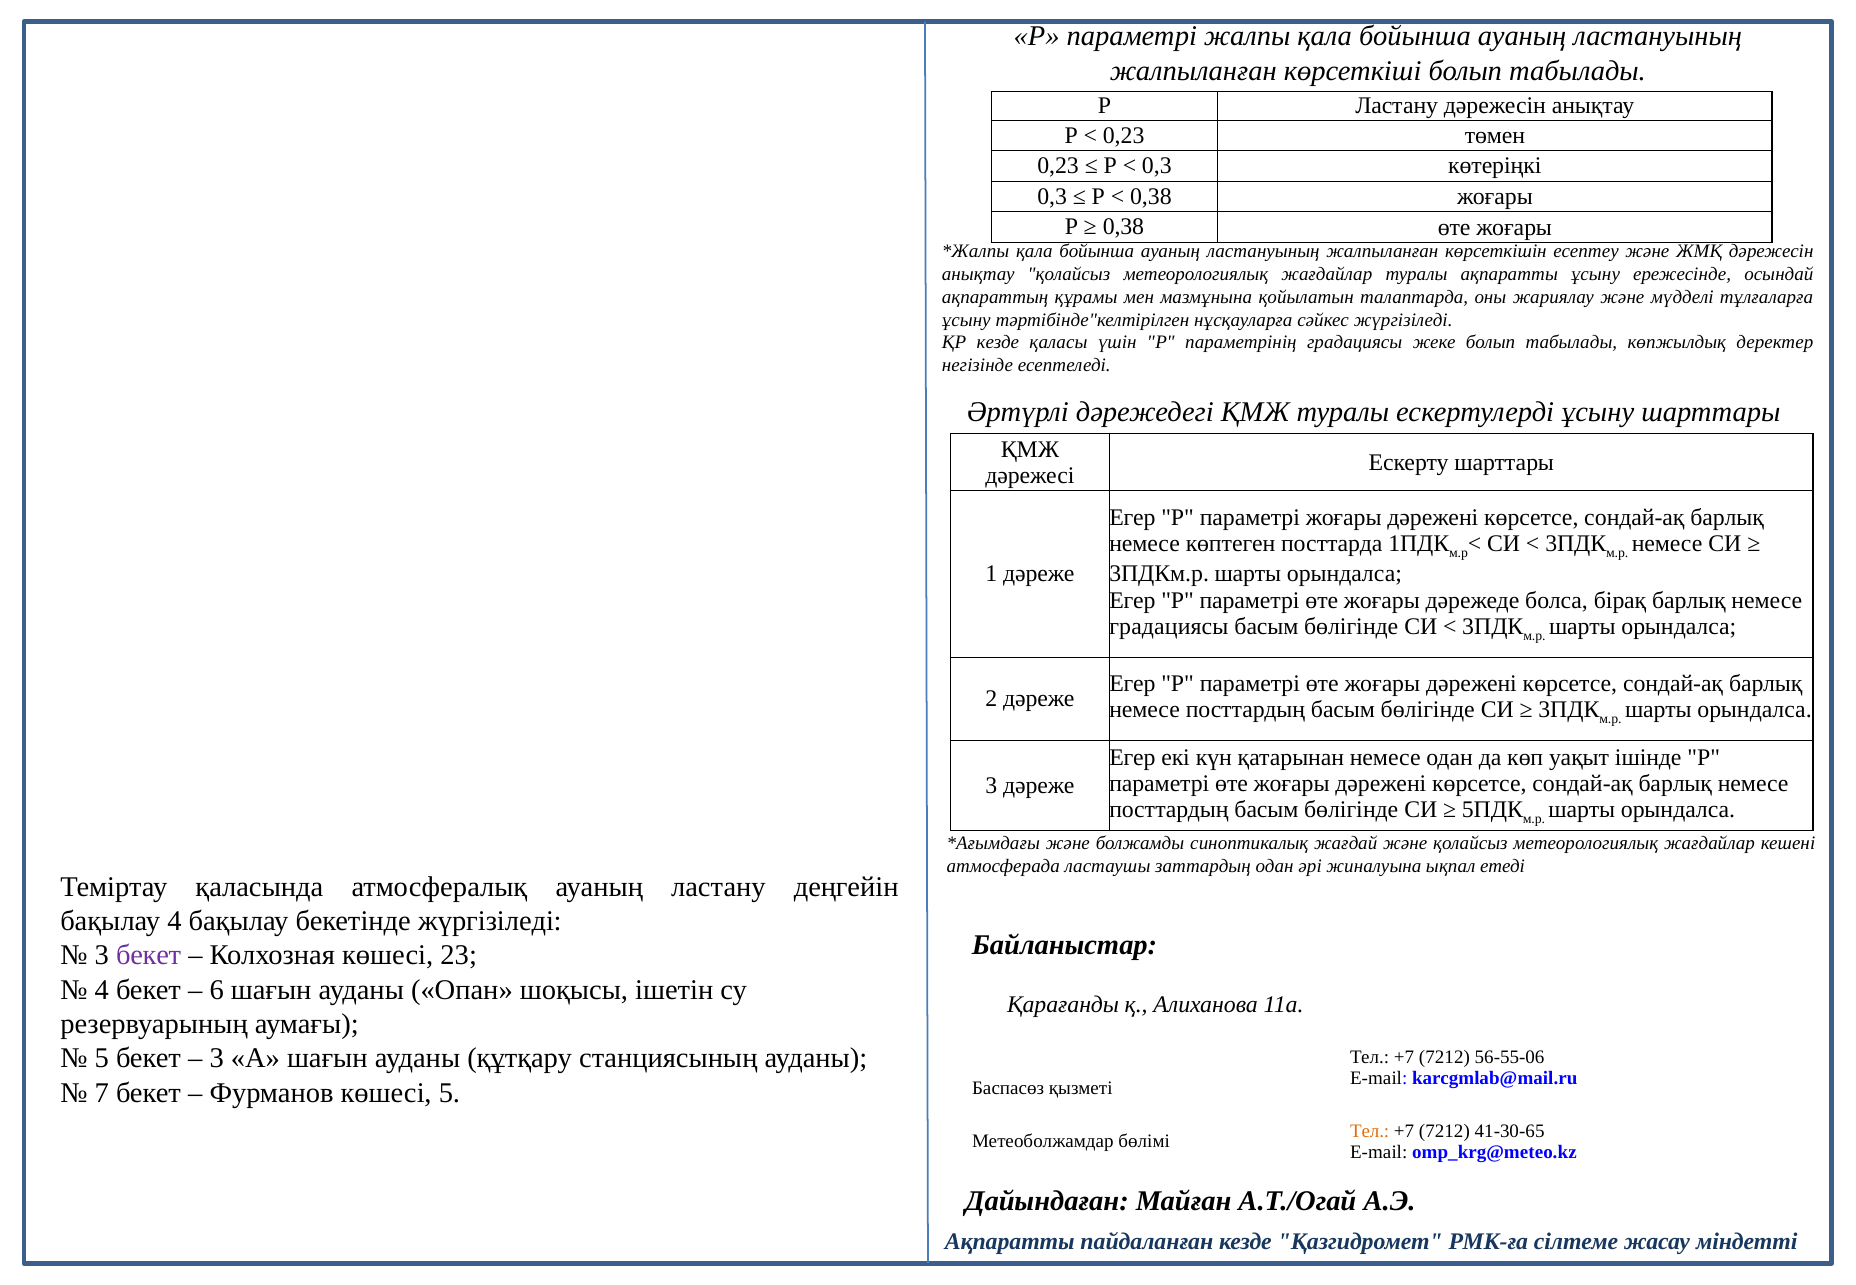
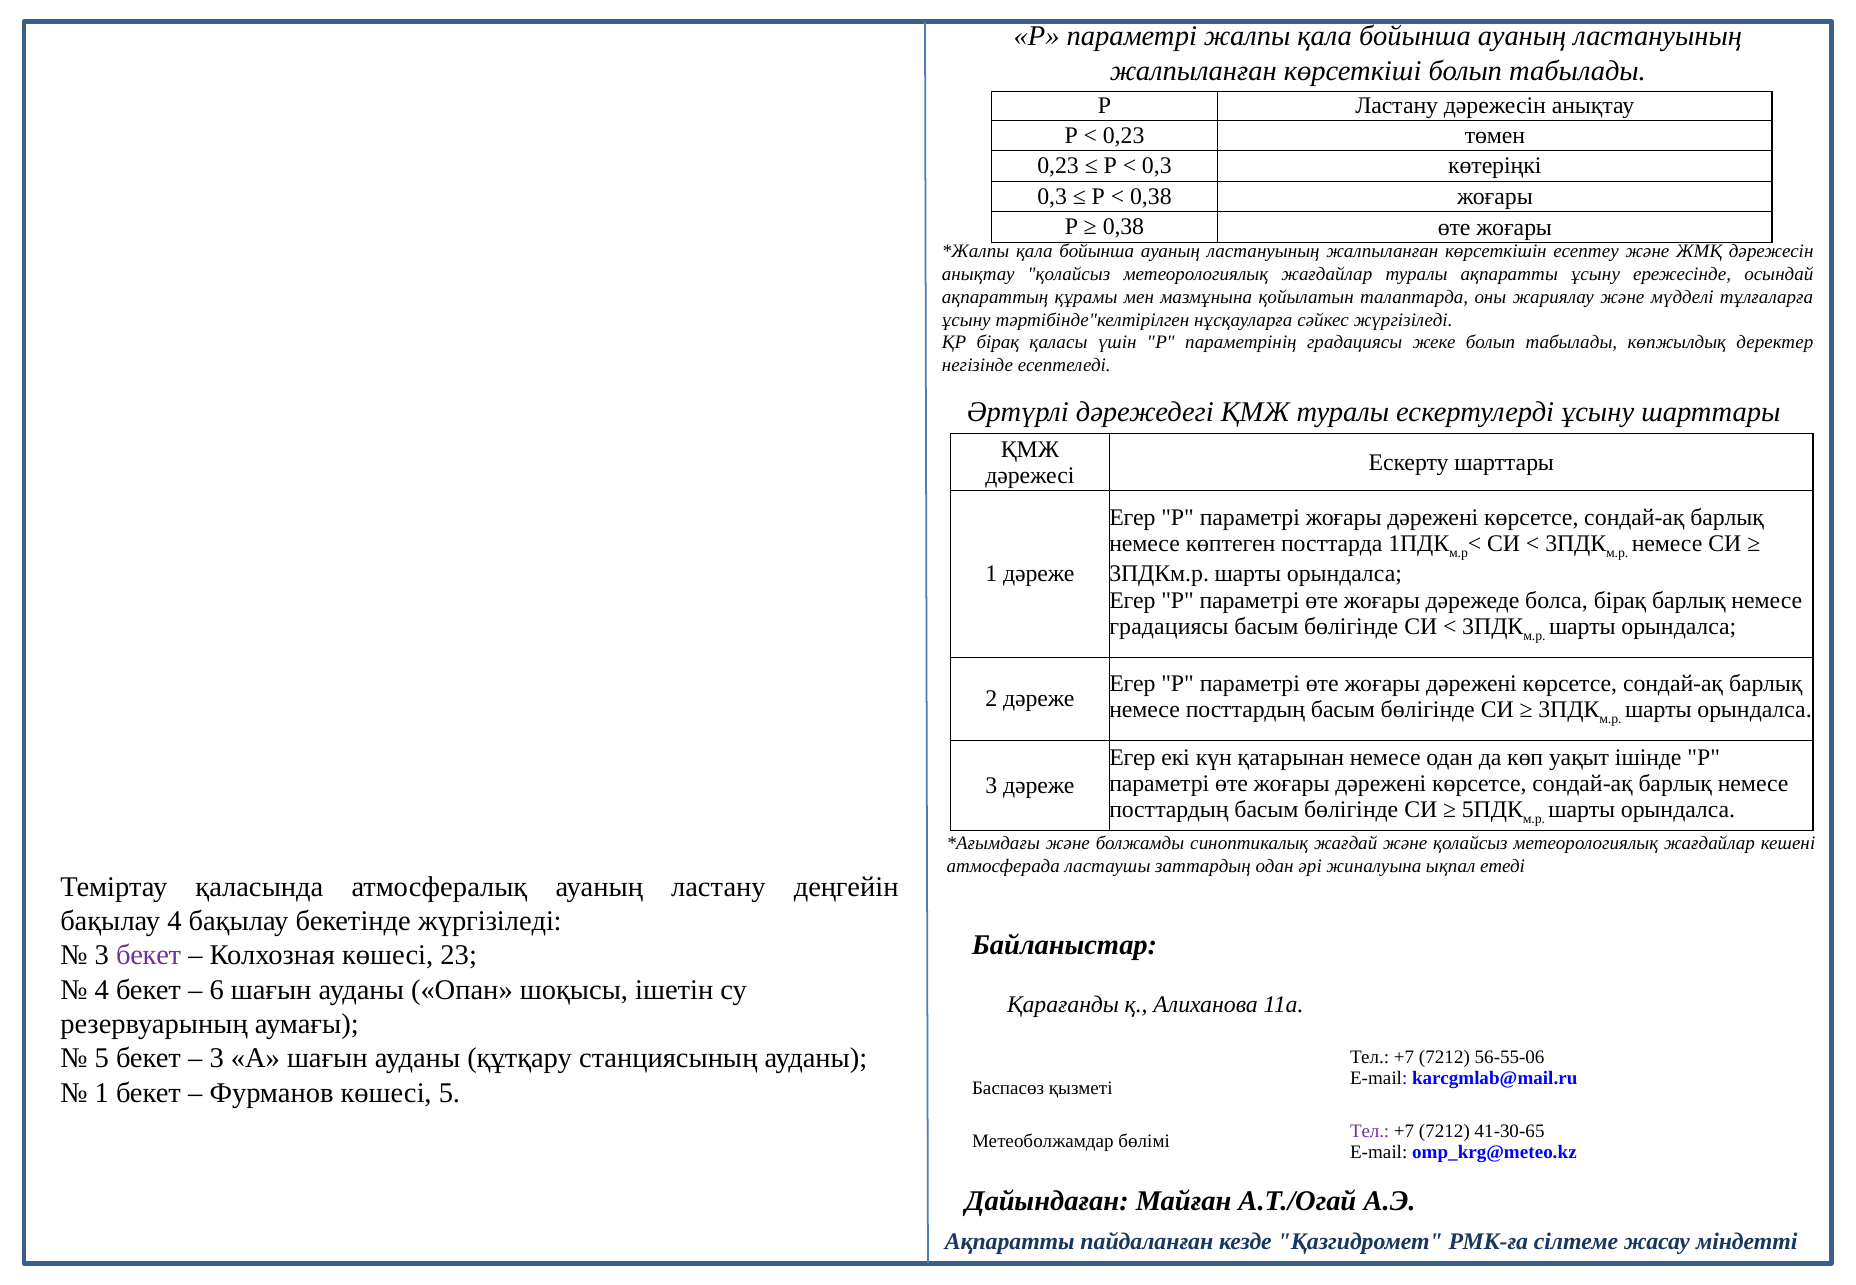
ҚР кезде: кезде -> бірақ (998, 343)
7: 7 -> 1 (102, 1093)
Тел colour: orange -> purple (1370, 1131)
